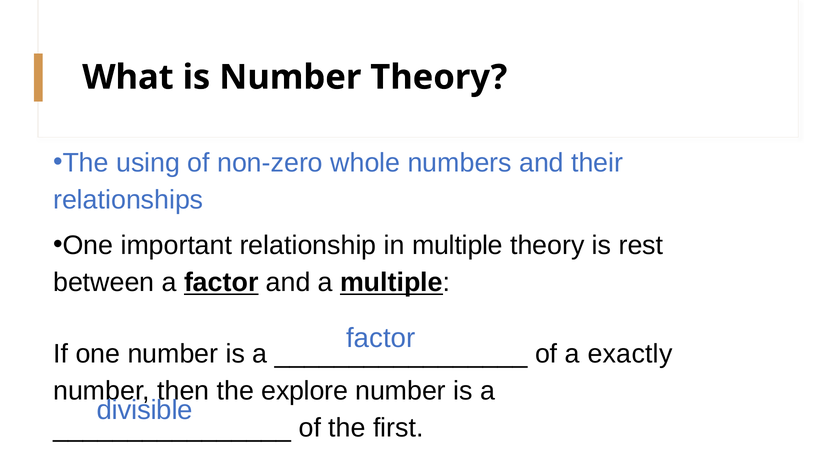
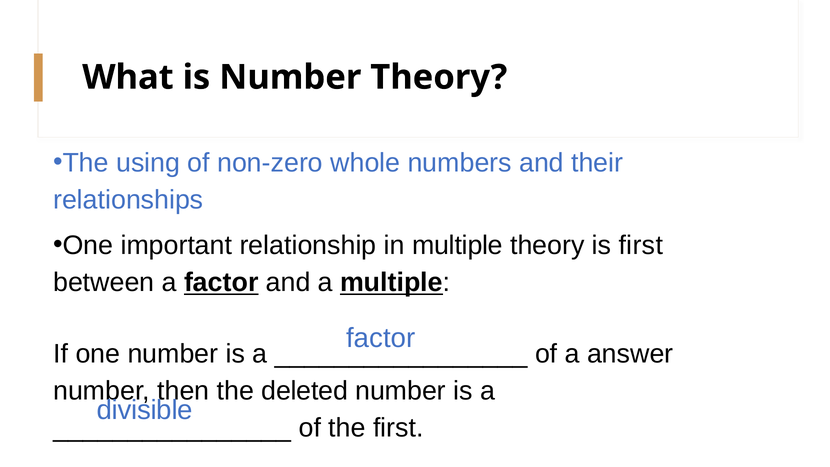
is rest: rest -> first (641, 245)
exactly: exactly -> answer (630, 354)
explore: explore -> deleted (305, 391)
